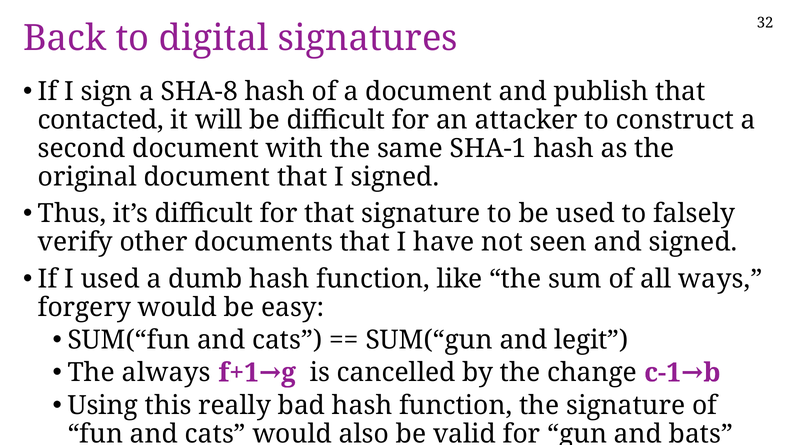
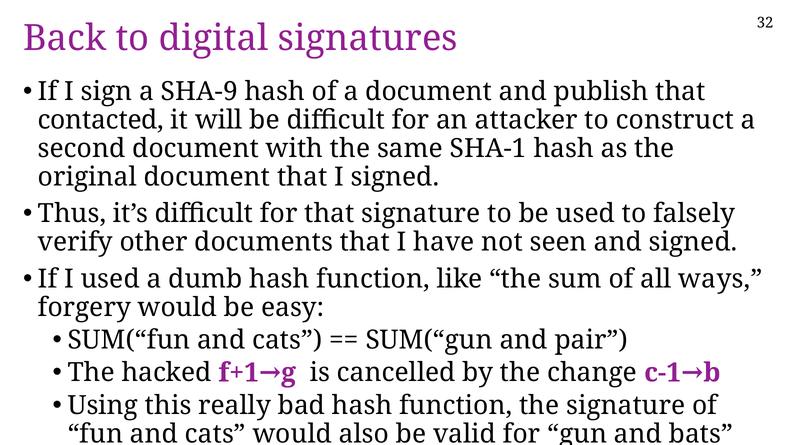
SHA-8: SHA-8 -> SHA-9 (199, 92)
legit: legit -> pair (591, 340)
always: always -> hacked (167, 373)
